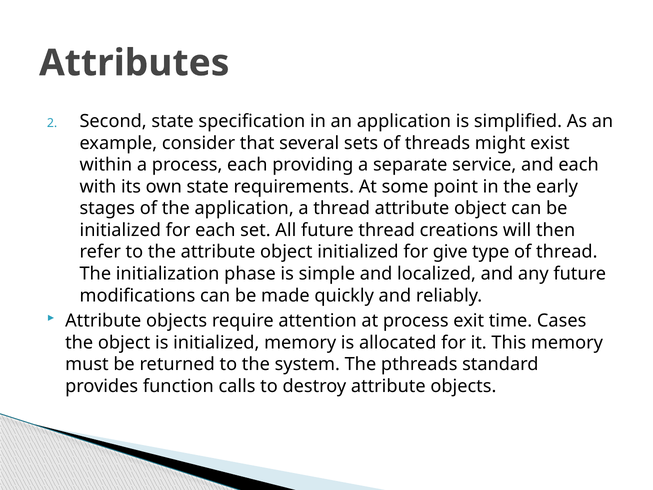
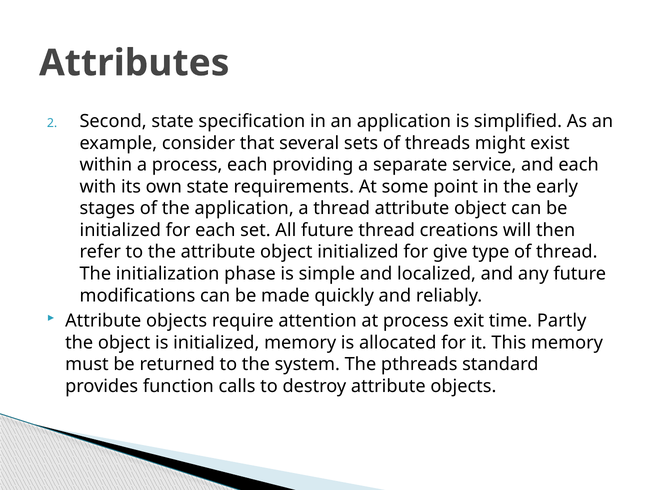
Cases: Cases -> Partly (562, 321)
